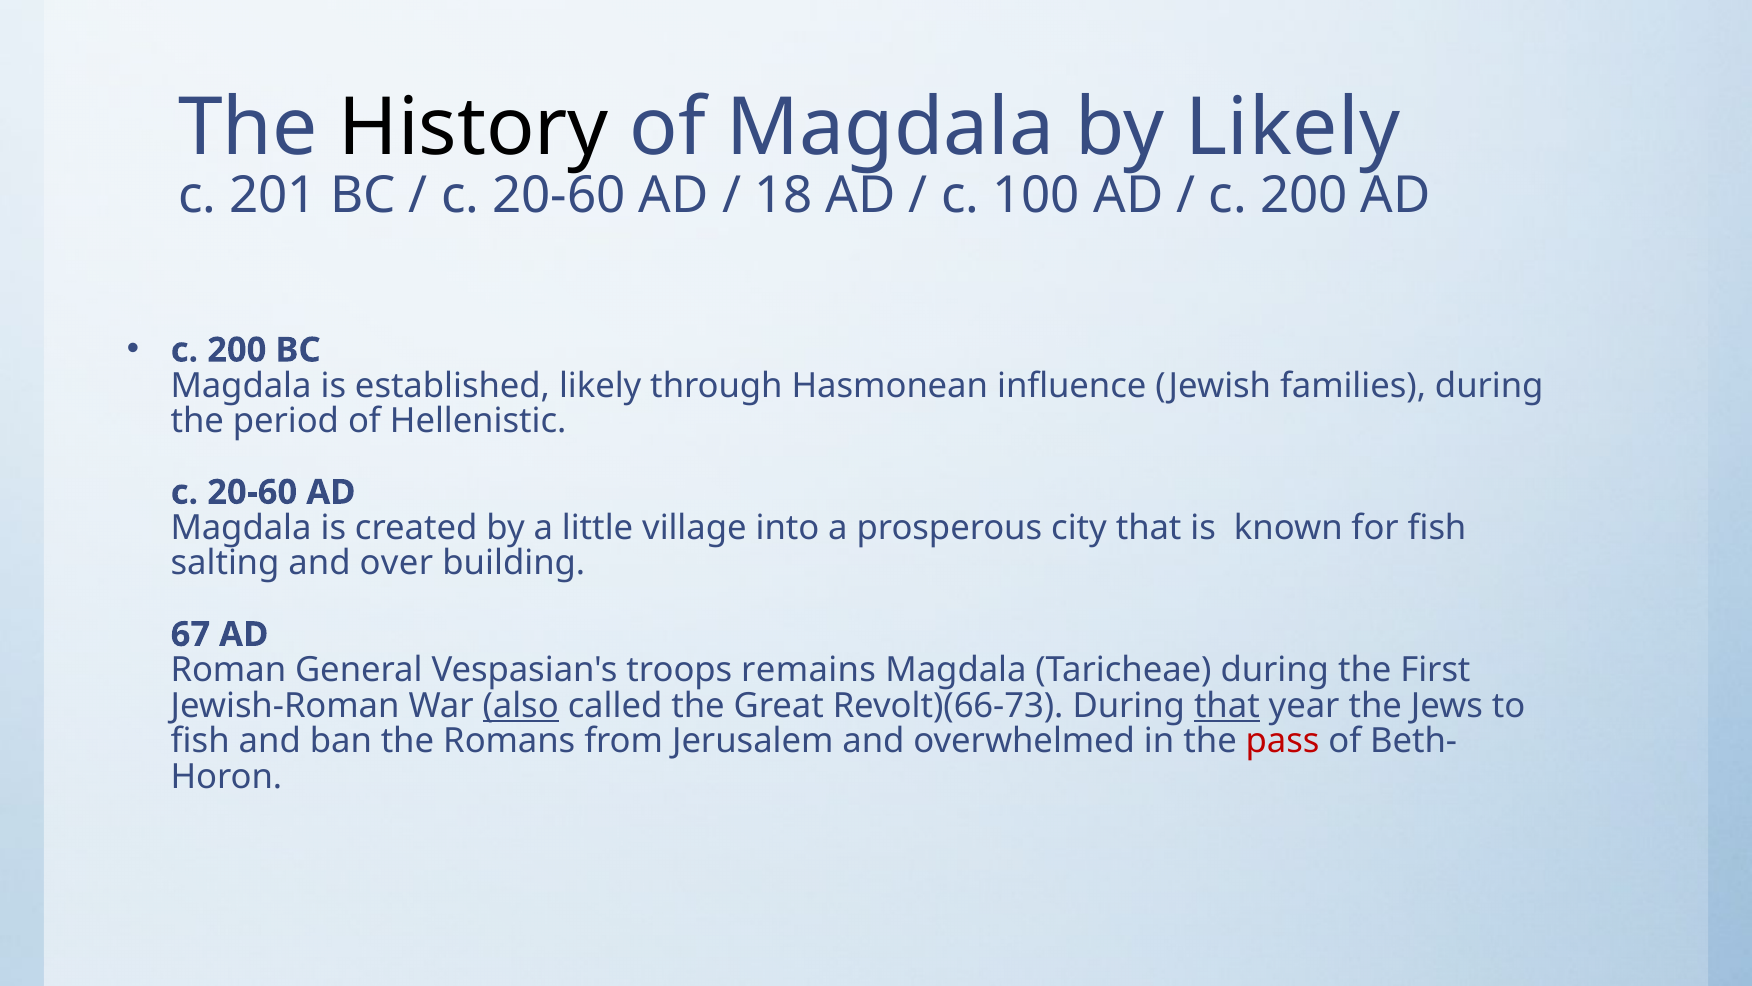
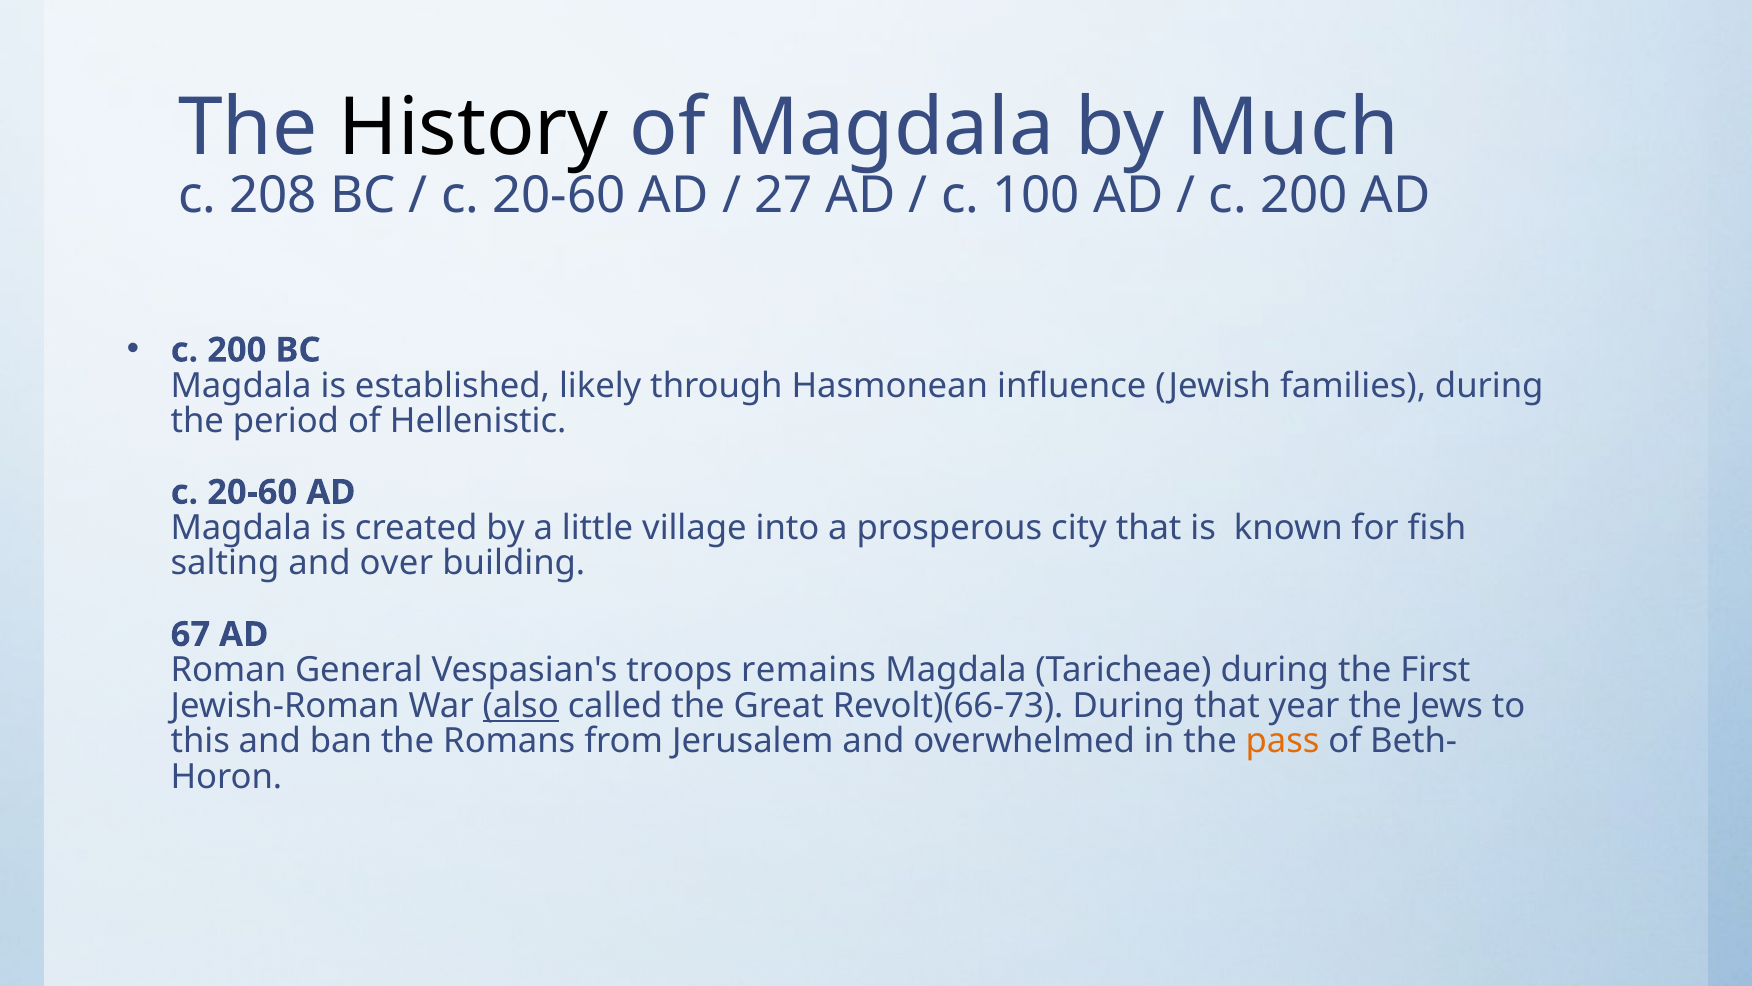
by Likely: Likely -> Much (1293, 128)
201: 201 -> 208 (273, 196)
18: 18 -> 27 (784, 196)
that underline: present -> none (1227, 705)
fish: fish -> this (200, 741)
pass colour: red -> orange (1283, 741)
